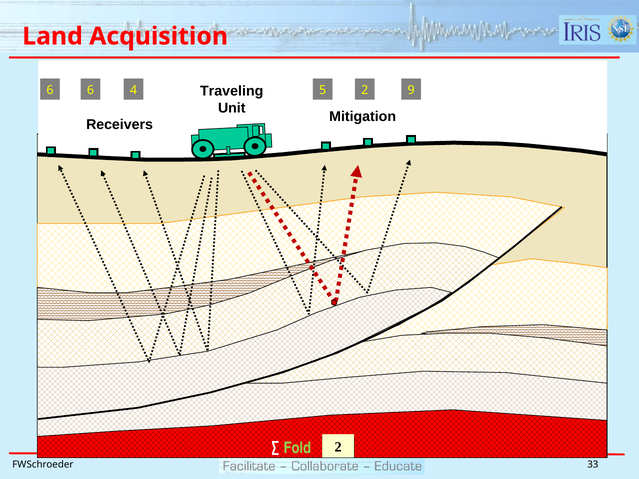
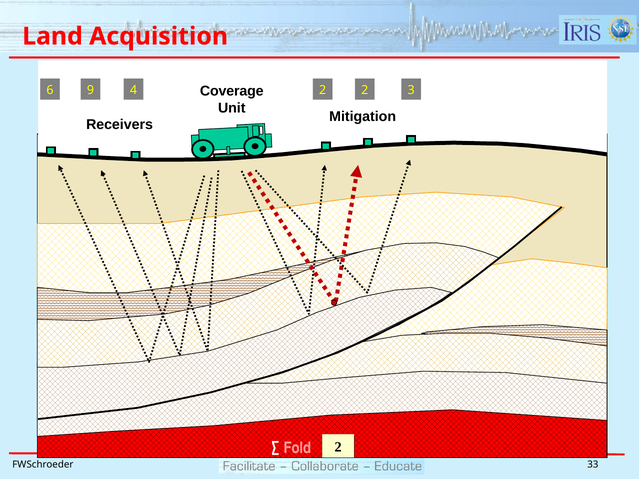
Traveling: Traveling -> Coverage (232, 91)
6 6: 6 -> 9 (91, 90)
4 5: 5 -> 2 (323, 90)
9: 9 -> 3 (411, 90)
Fold colour: light green -> pink (297, 448)
